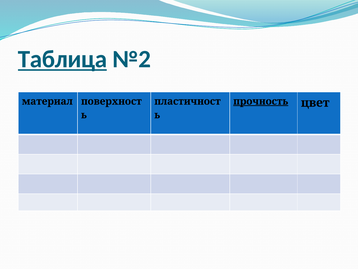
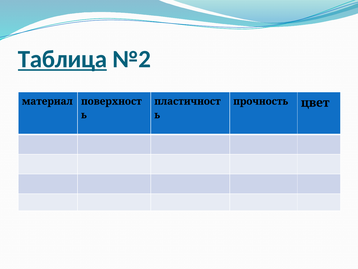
прочность underline: present -> none (261, 101)
